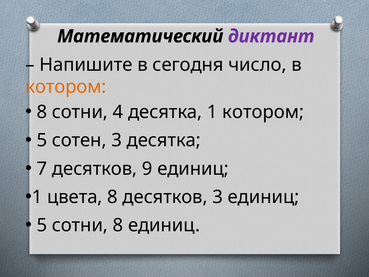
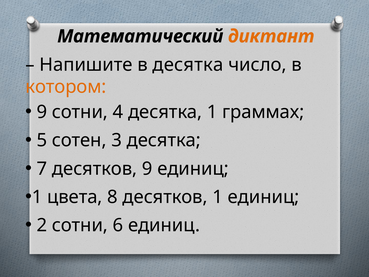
диктант colour: purple -> orange (271, 36)
в сегодня: сегодня -> десятка (188, 65)
8: 8 -> 9 (42, 112)
1 котором: котором -> граммах (263, 112)
десятков 3: 3 -> 1 (218, 197)
5: 5 -> 2 (42, 225)
сотни 8: 8 -> 6 (118, 225)
